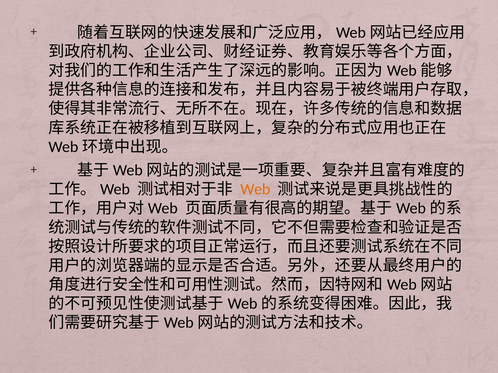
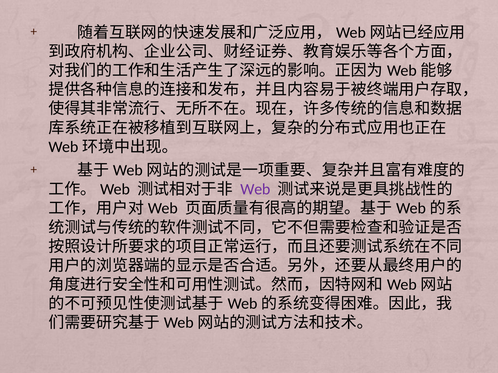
Web colour: orange -> purple (255, 190)
